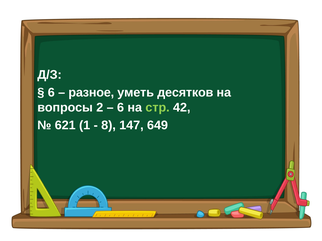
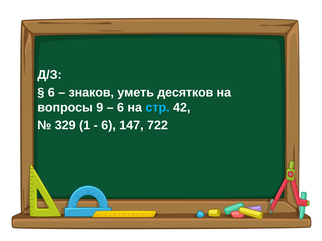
разное: разное -> знаков (91, 93)
2: 2 -> 9 (100, 108)
стр colour: light green -> light blue (158, 108)
621: 621 -> 329 (65, 125)
8: 8 -> 6 (109, 125)
649: 649 -> 722 (157, 125)
